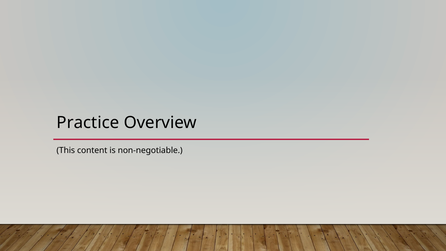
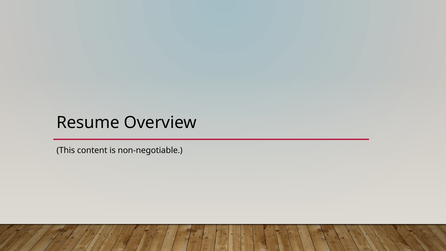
Practice: Practice -> Resume (88, 122)
